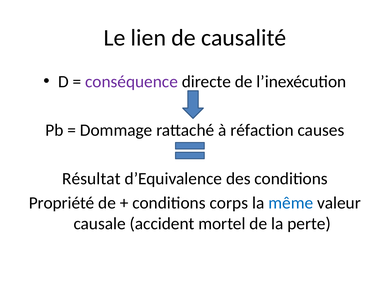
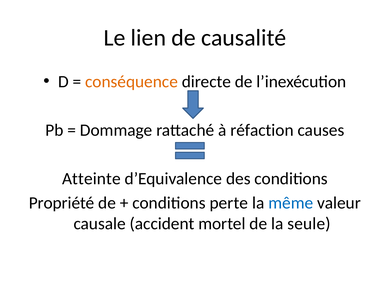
conséquence colour: purple -> orange (131, 82)
Résultat: Résultat -> Atteinte (91, 179)
corps: corps -> perte (229, 203)
perte: perte -> seule (309, 224)
